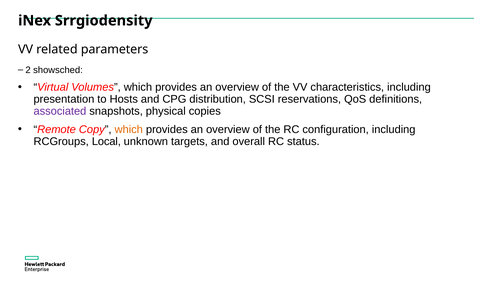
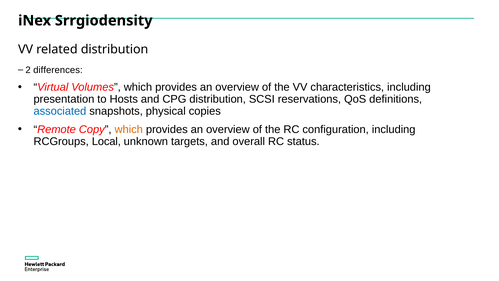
related parameters: parameters -> distribution (115, 49)
showsched: showsched -> differences (58, 70)
associated colour: purple -> blue (60, 111)
